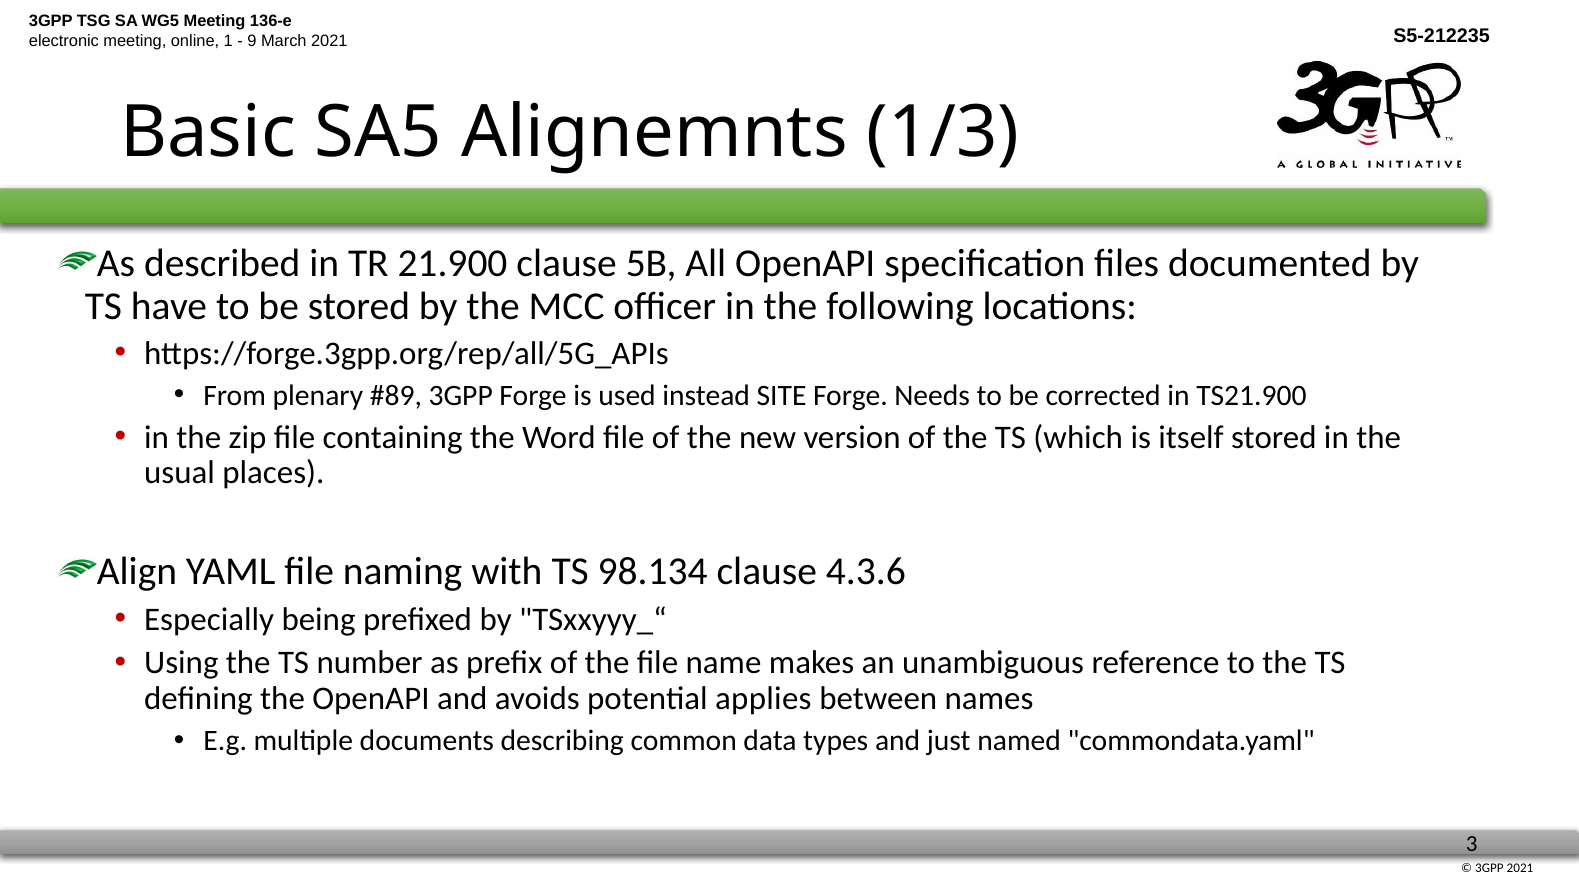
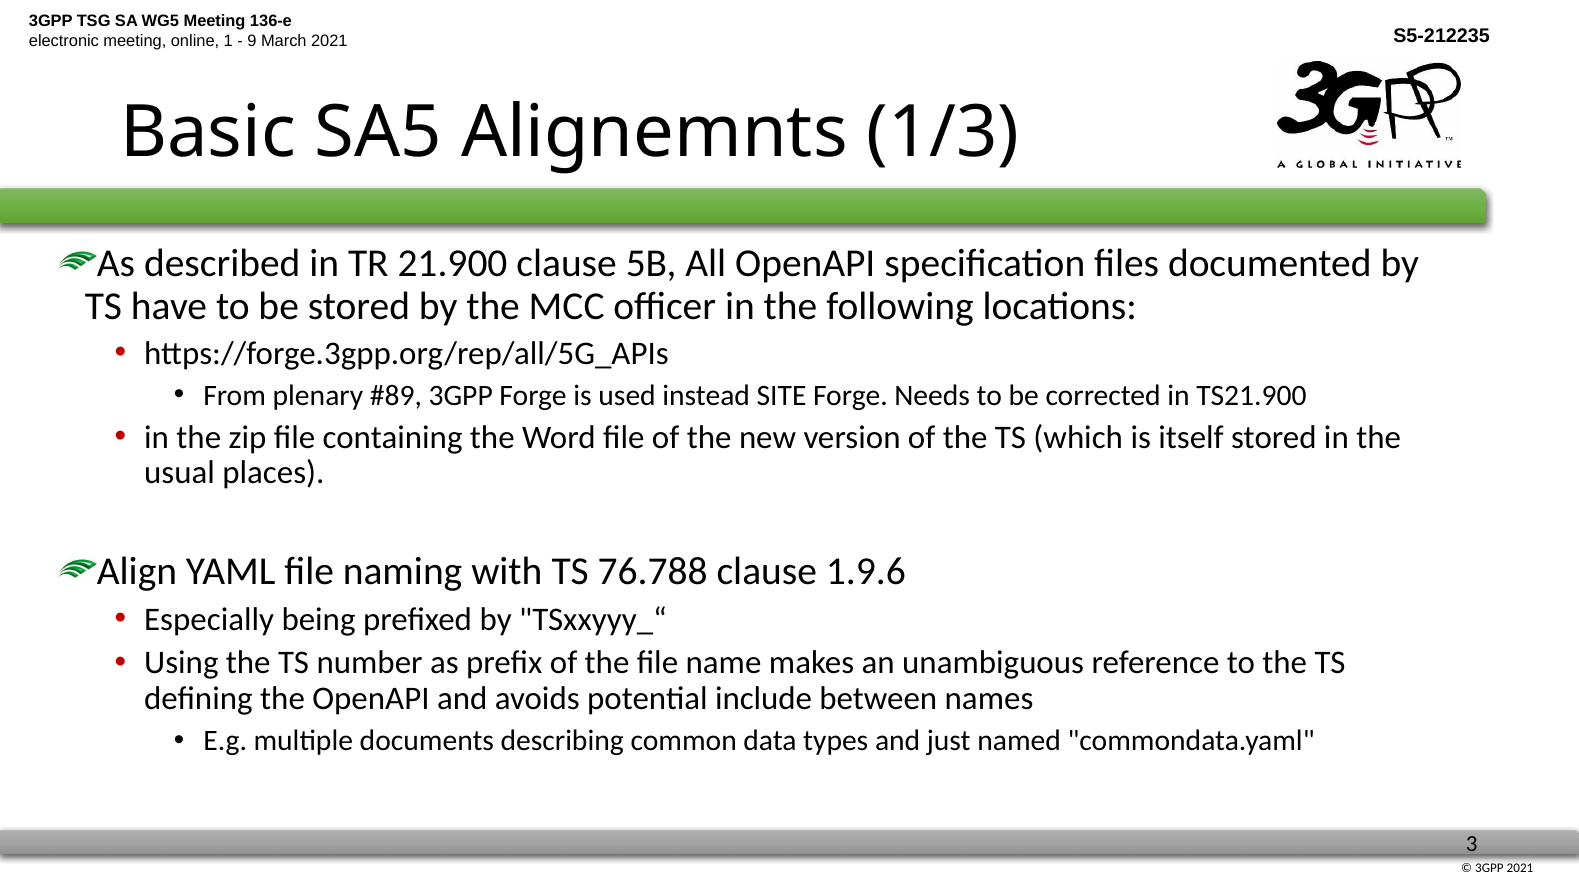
98.134: 98.134 -> 76.788 (653, 572)
4.3.6: 4.3.6 -> 1.9.6 (866, 572)
applies: applies -> include (764, 699)
